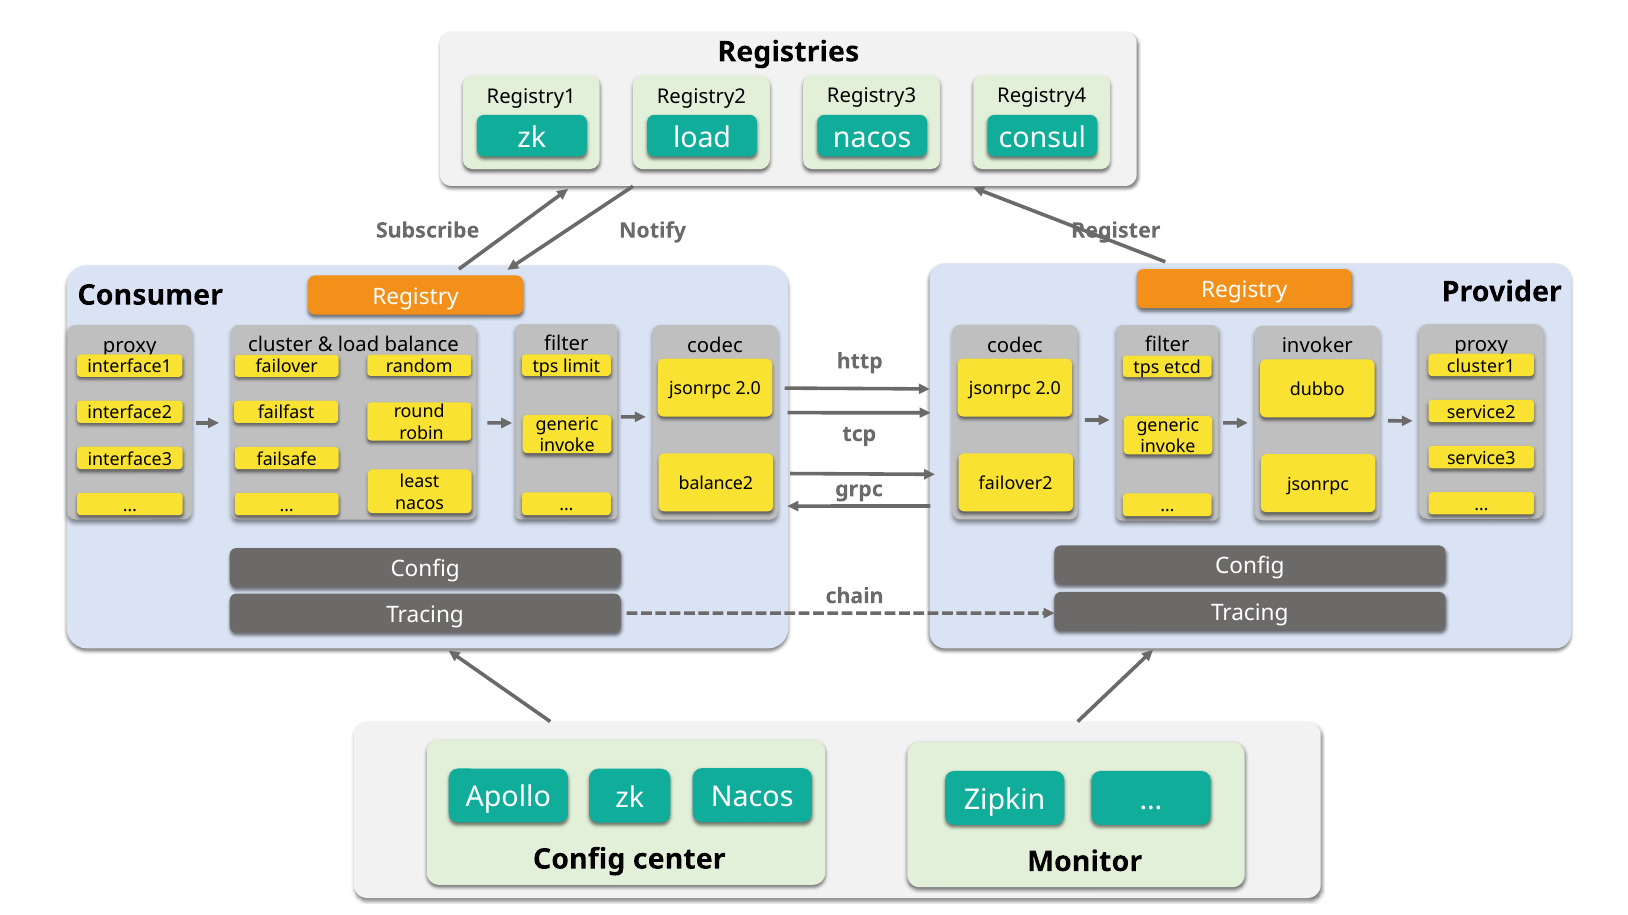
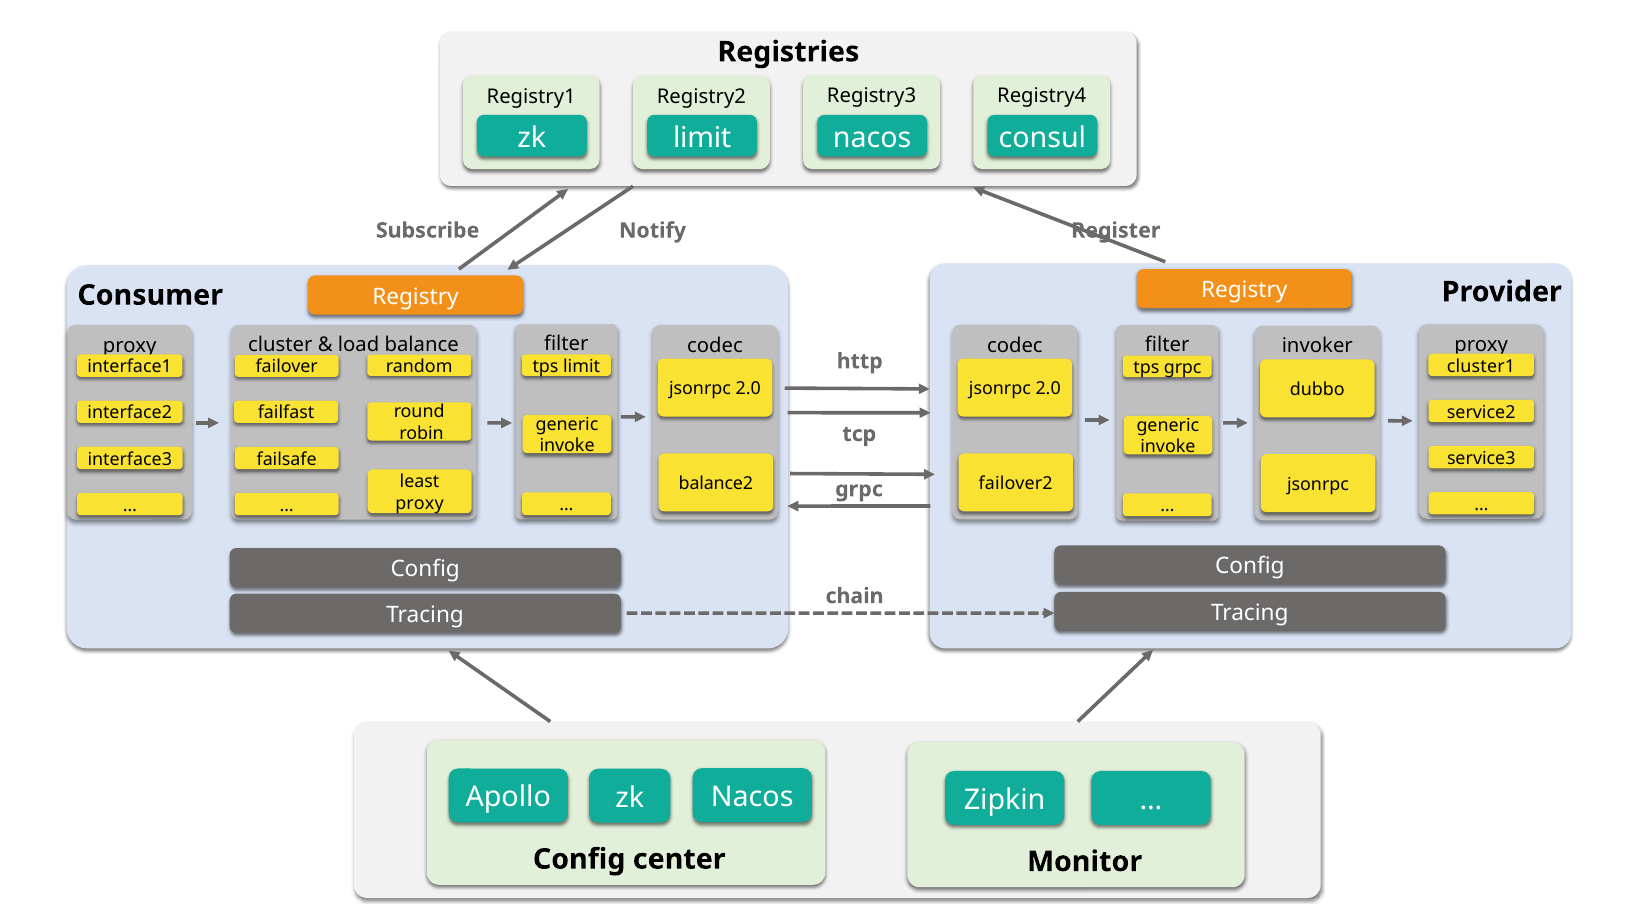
load: load -> limit (702, 138)
tps etcd: etcd -> grpc (1183, 368)
nacos: nacos -> proxy (419, 504)
